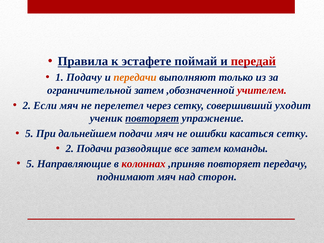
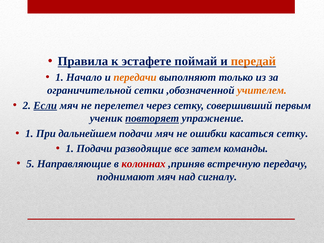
передай colour: red -> orange (253, 61)
Подачу: Подачу -> Начало (84, 77)
ограничительной затем: затем -> сетки (149, 90)
учителем colour: red -> orange (262, 90)
Если underline: none -> present (45, 105)
уходит: уходит -> первым (293, 105)
5: 5 -> 1 (29, 134)
2: 2 -> 1 (70, 149)
,приняв повторяет: повторяет -> встречную (234, 164)
сторон: сторон -> сигналу (217, 177)
